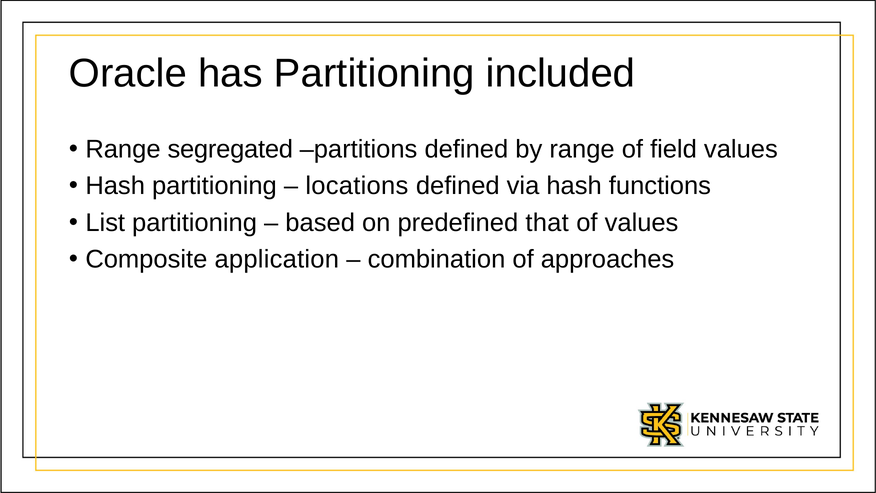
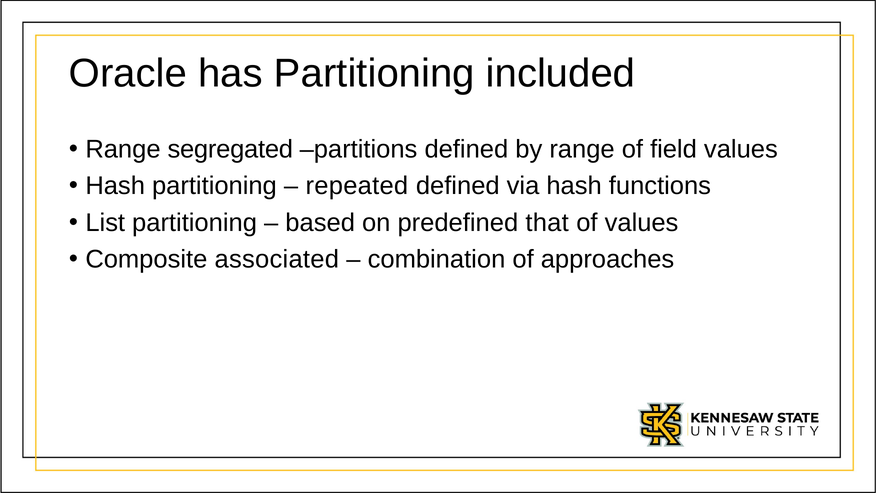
locations: locations -> repeated (357, 186)
application: application -> associated (277, 259)
